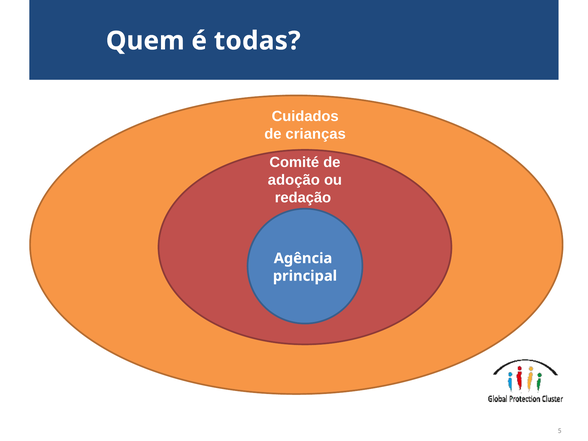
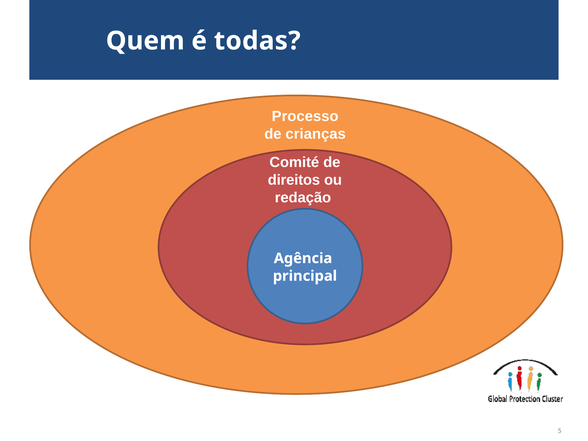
Cuidados: Cuidados -> Processo (305, 116)
adoção: adoção -> direitos (294, 180)
